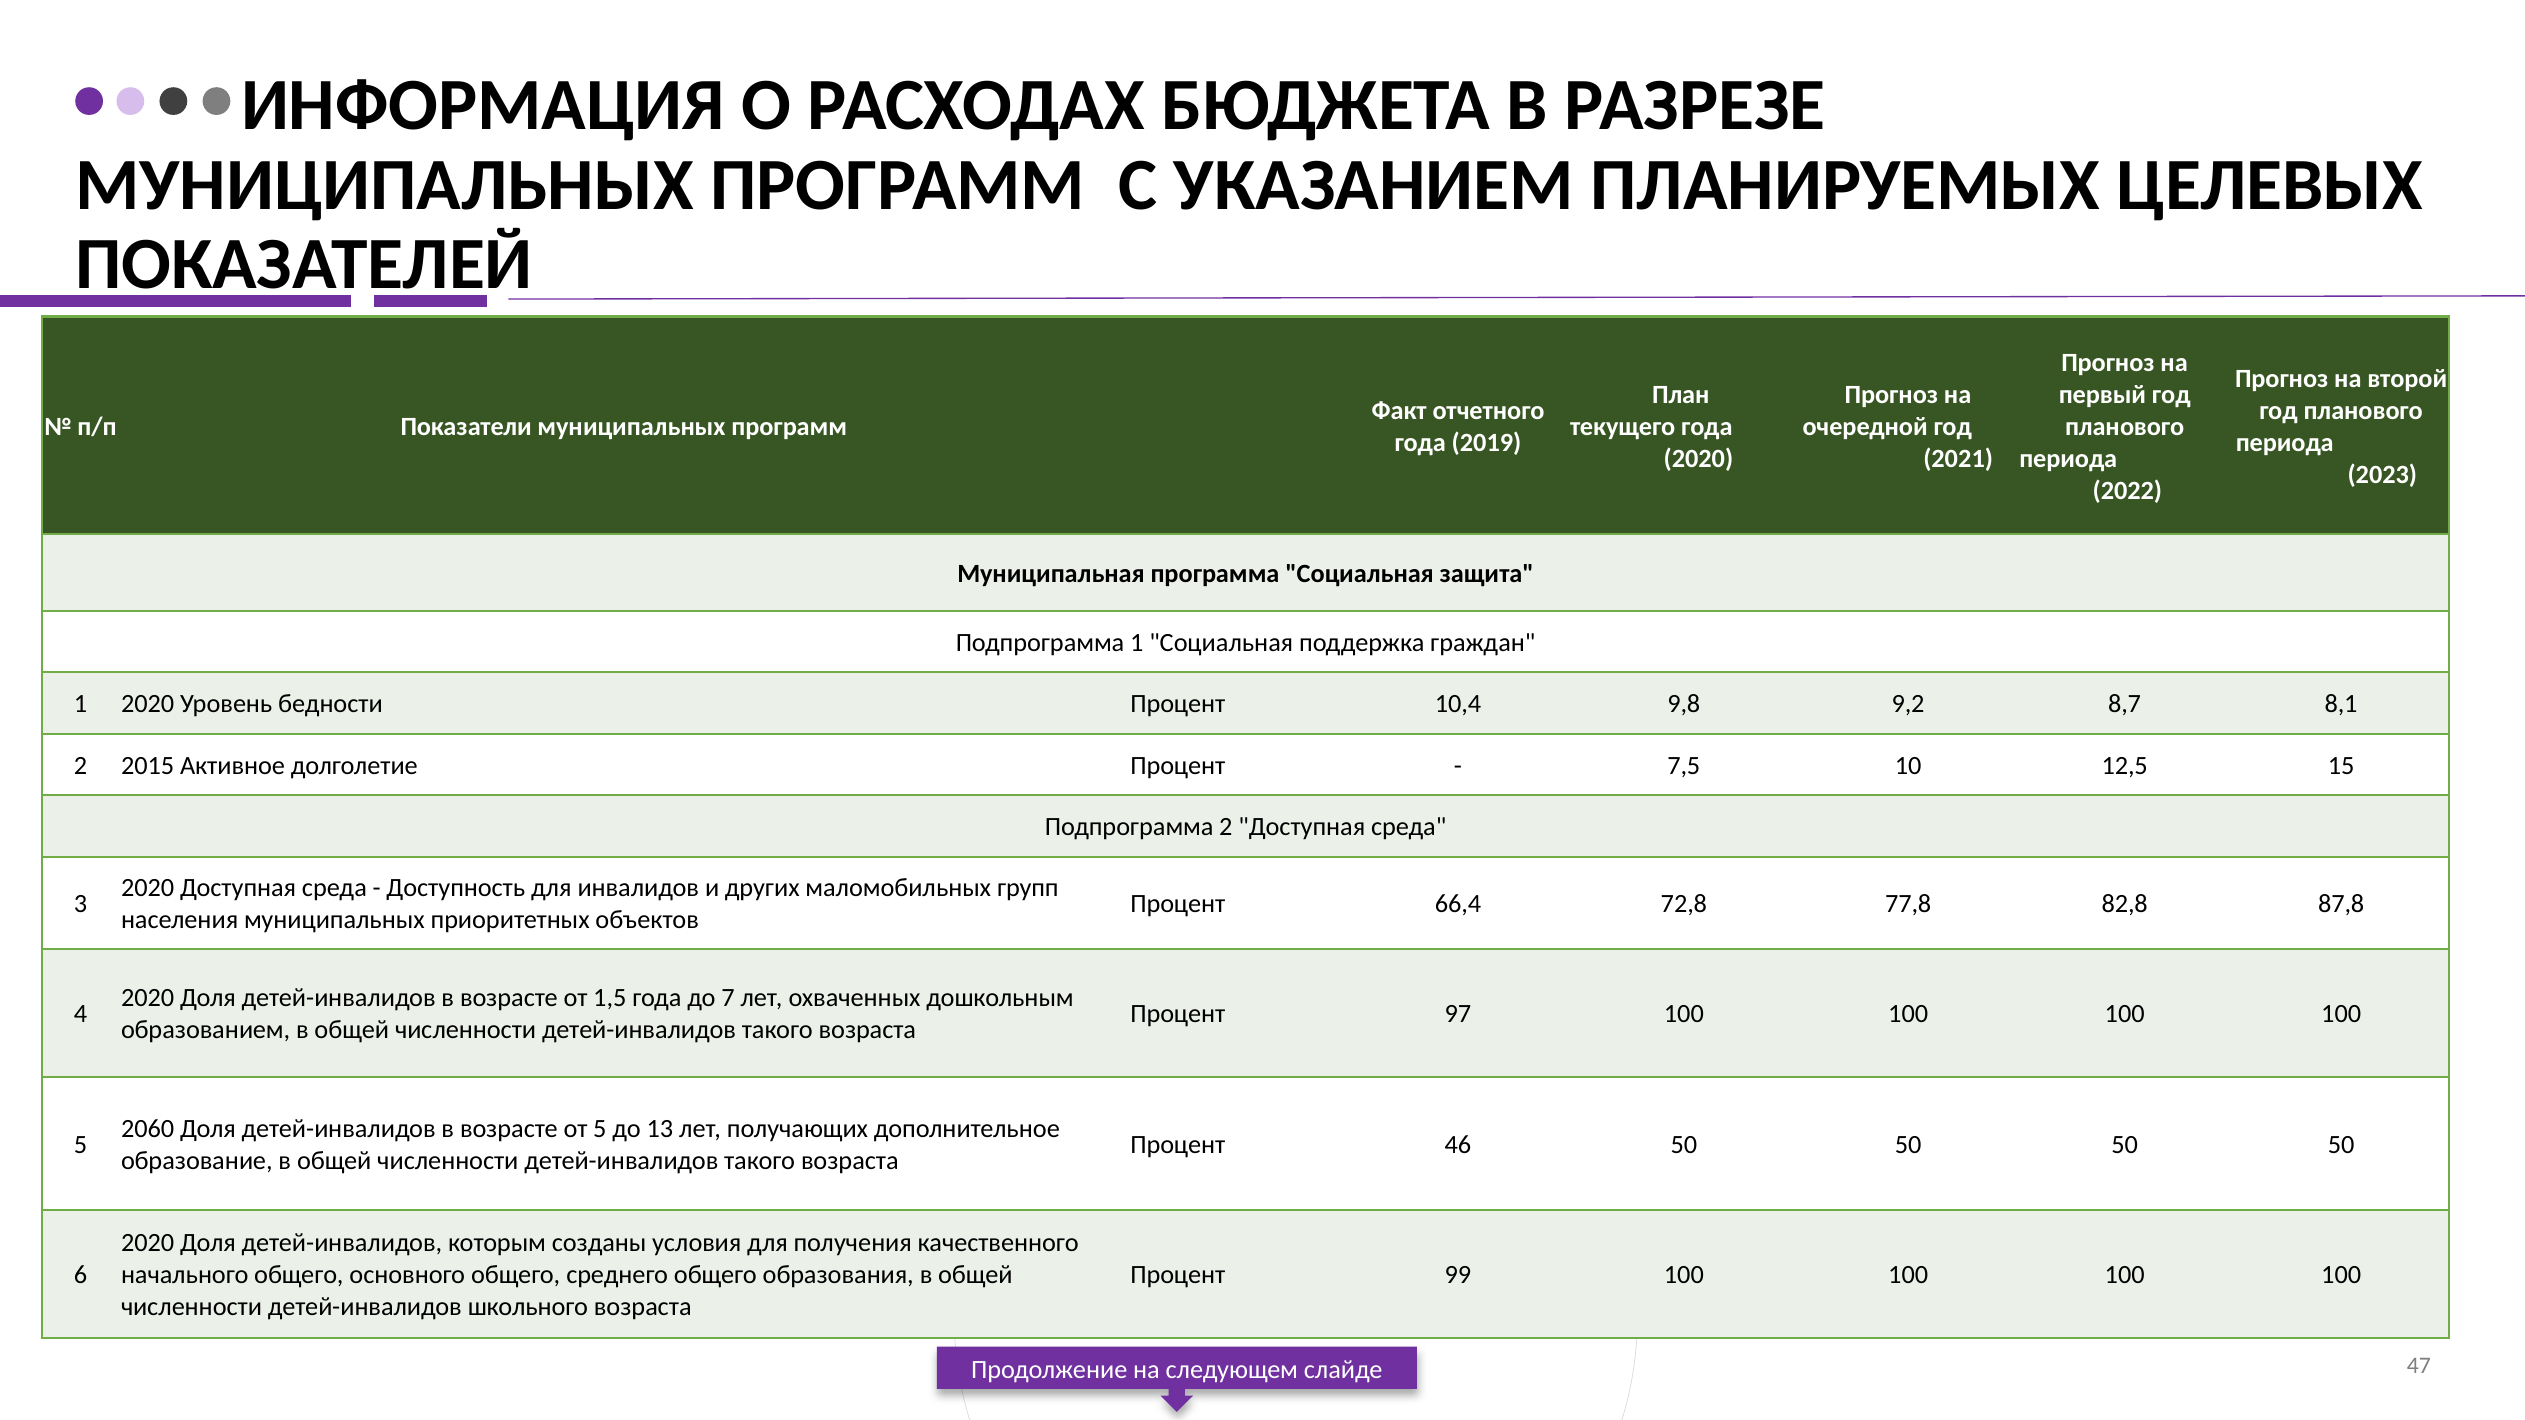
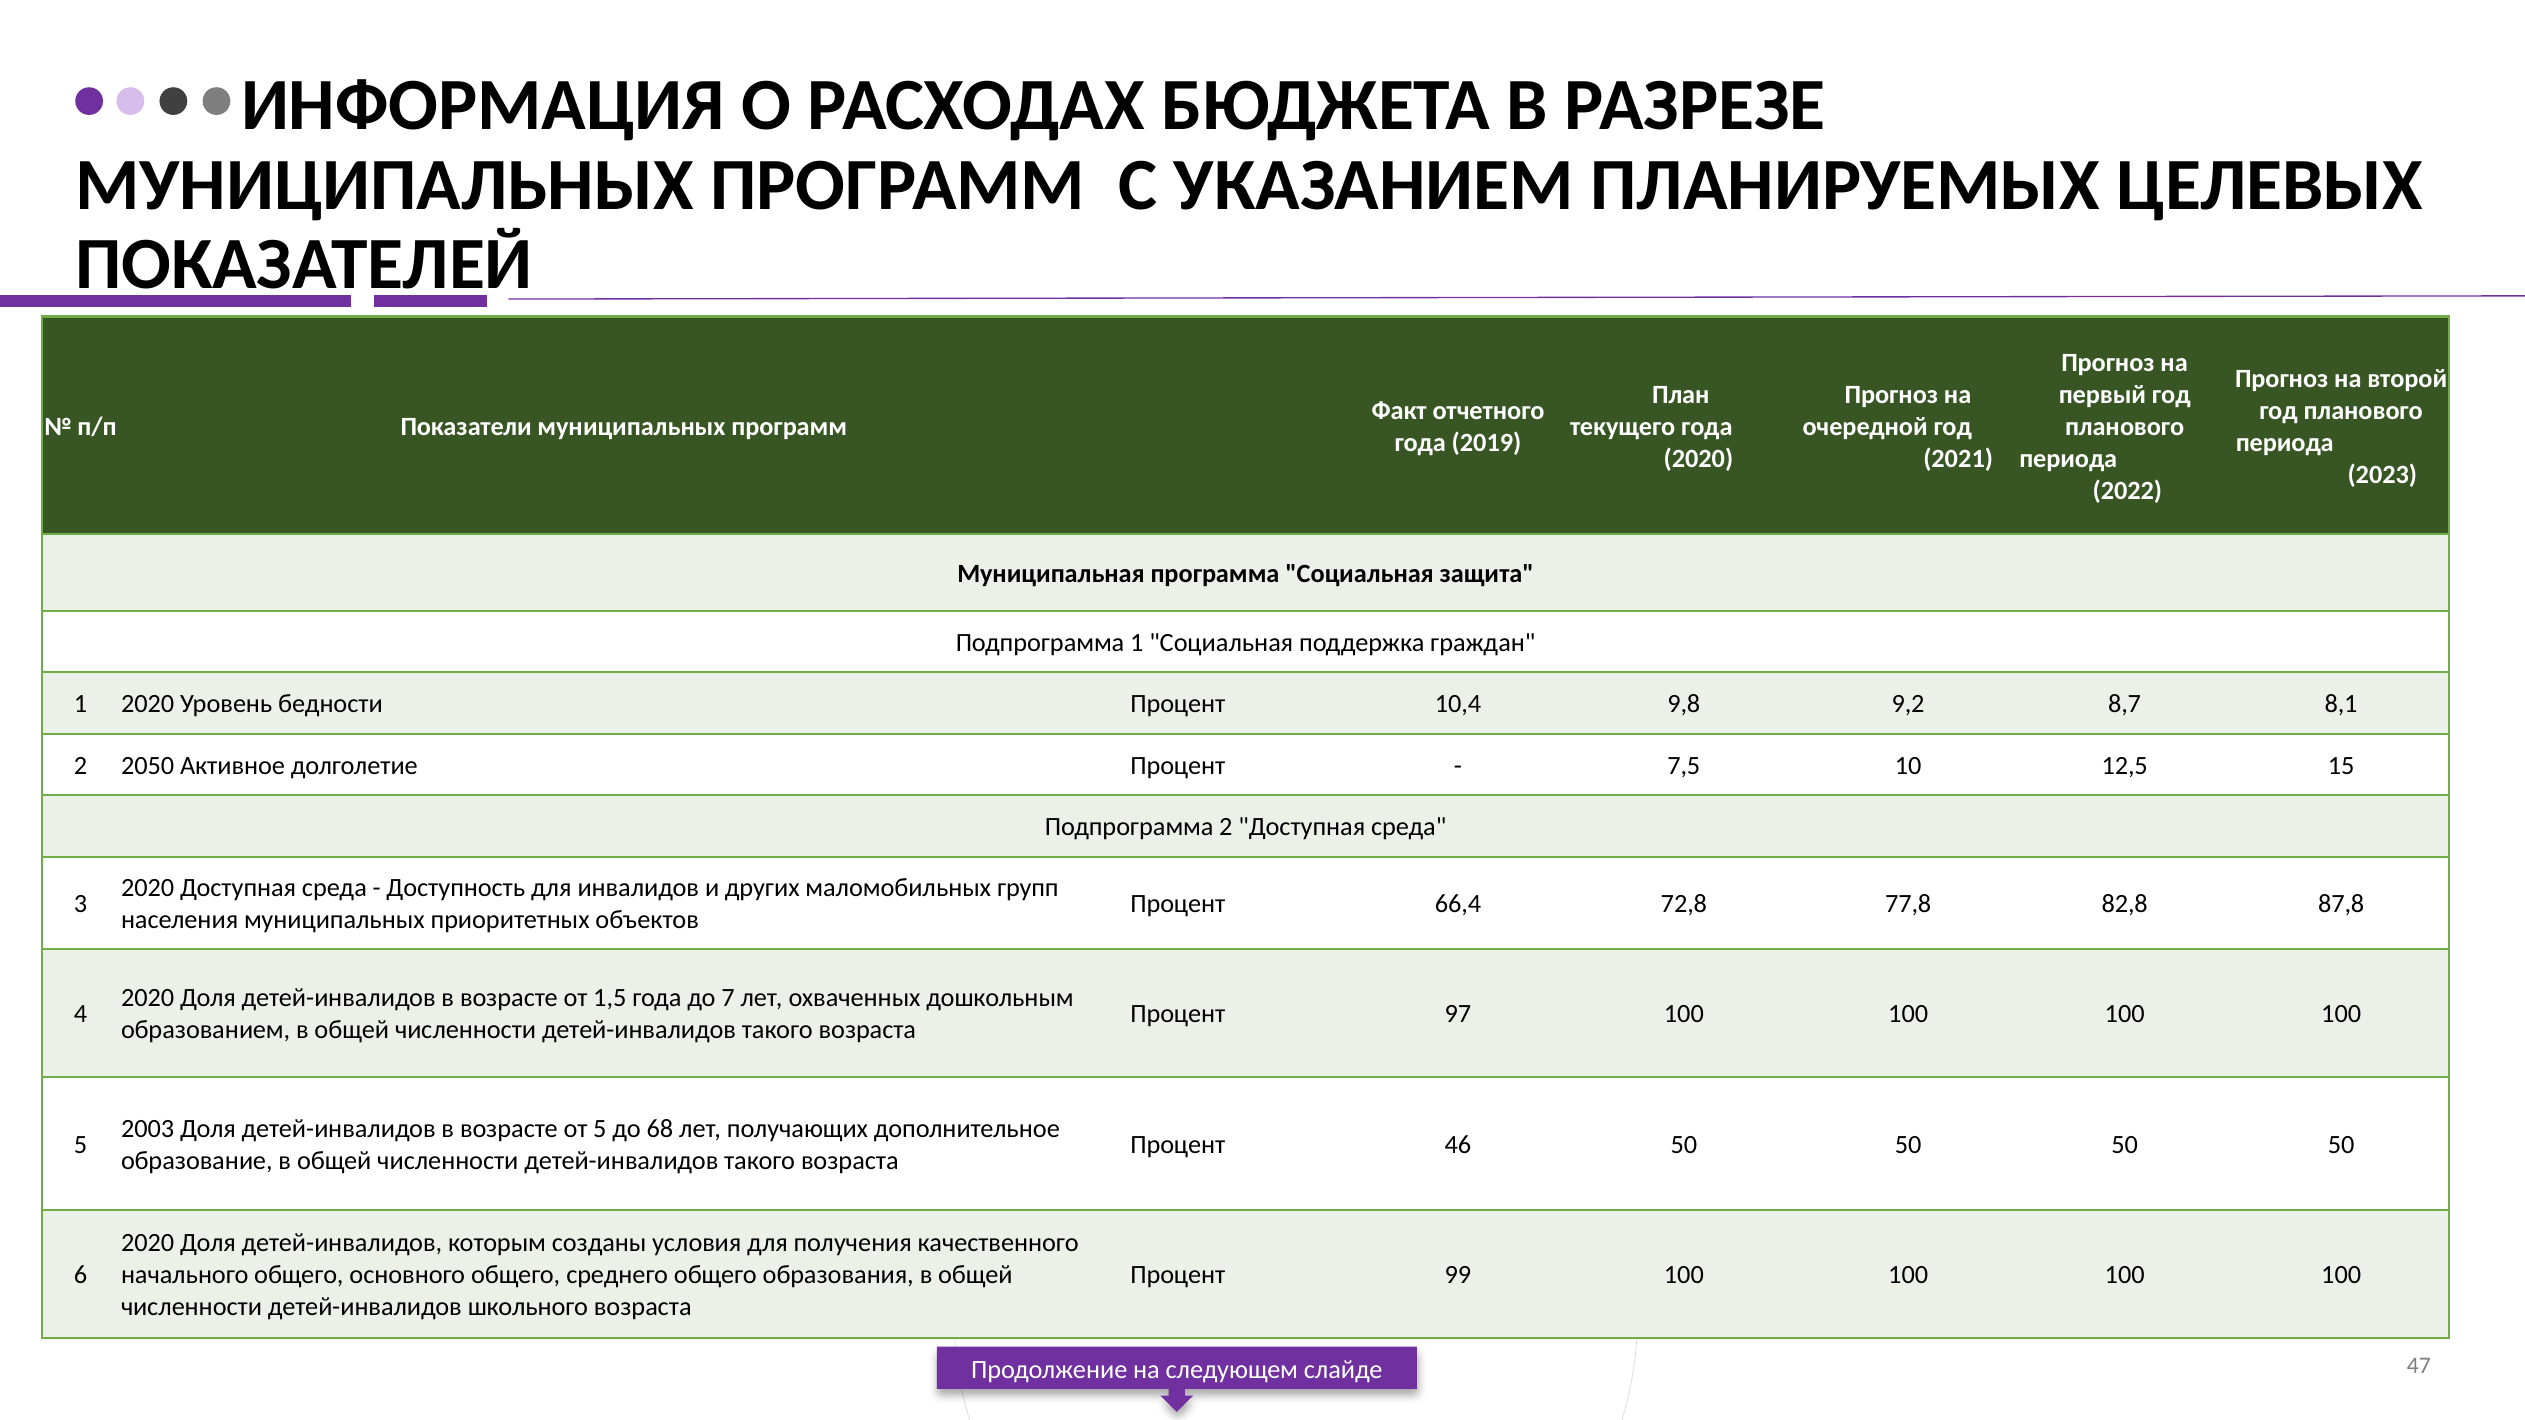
2015: 2015 -> 2050 (148, 766)
2060: 2060 -> 2003 (148, 1129)
13: 13 -> 68 (660, 1129)
